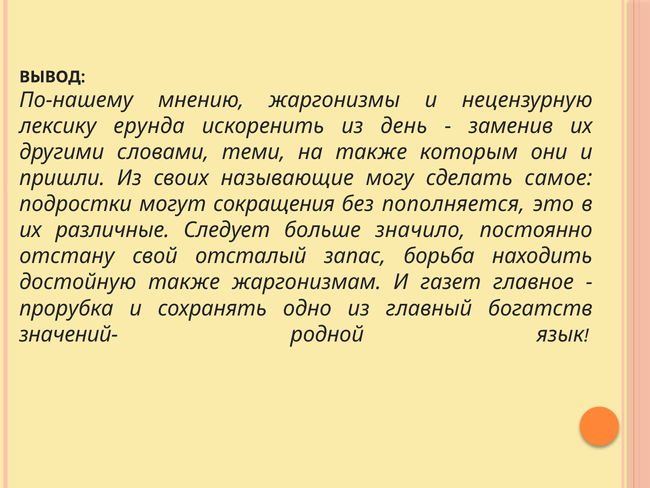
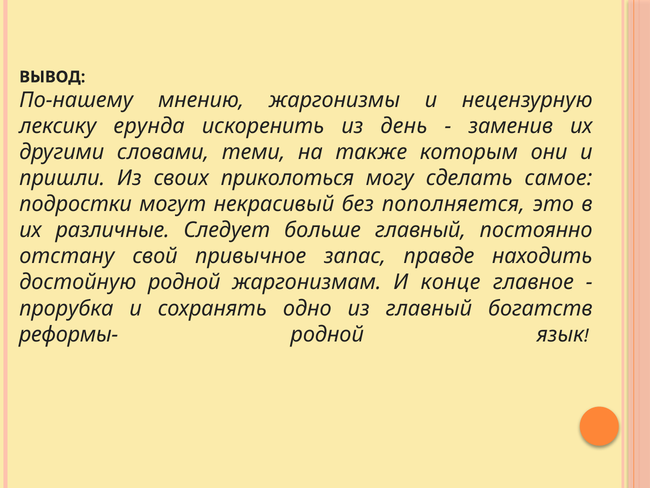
называющие: называющие -> приколоться (287, 178)
сокращения: сокращения -> некрасивый (274, 204)
больше значило: значило -> главный (420, 230)
отсталый: отсталый -> привычное (251, 256)
борьба: борьба -> правде (439, 256)
достойную также: также -> родной (184, 282)
газет: газет -> конце (451, 282)
значений-: значений- -> реформы- (69, 334)
